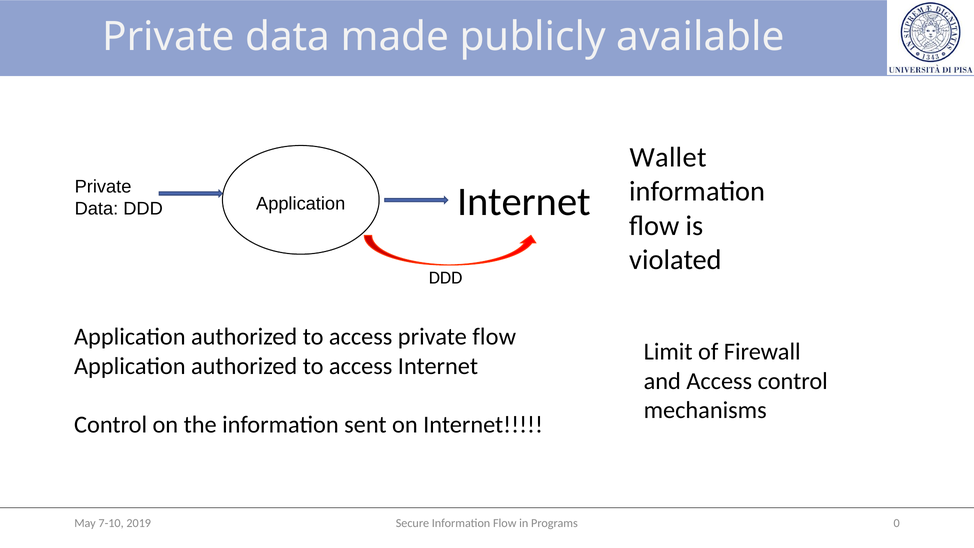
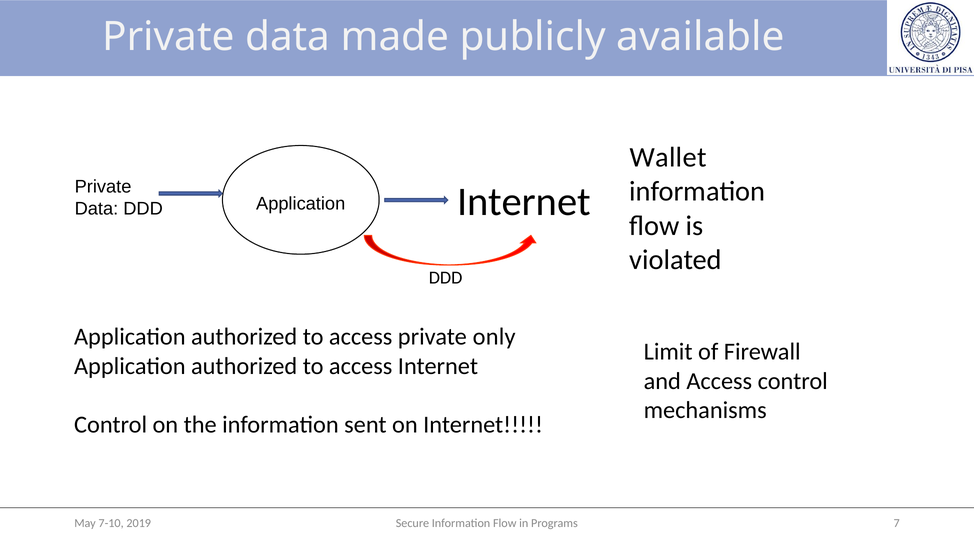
private flow: flow -> only (494, 337)
0: 0 -> 7 (897, 523)
